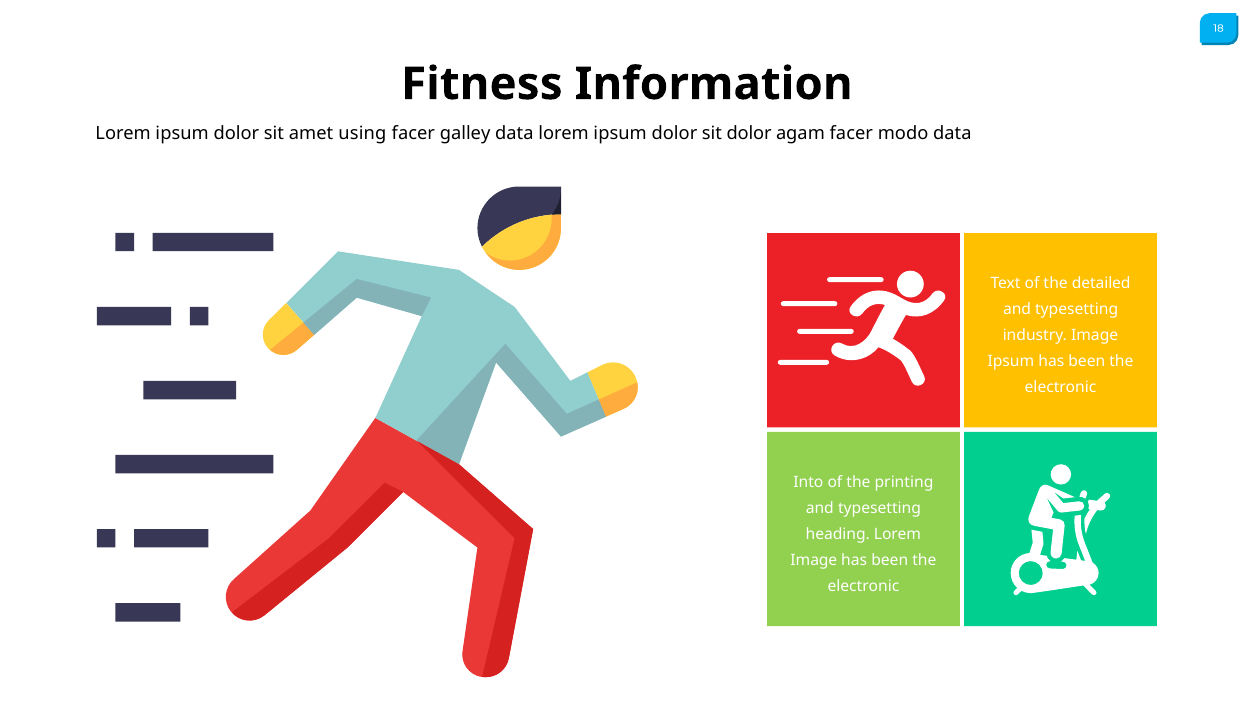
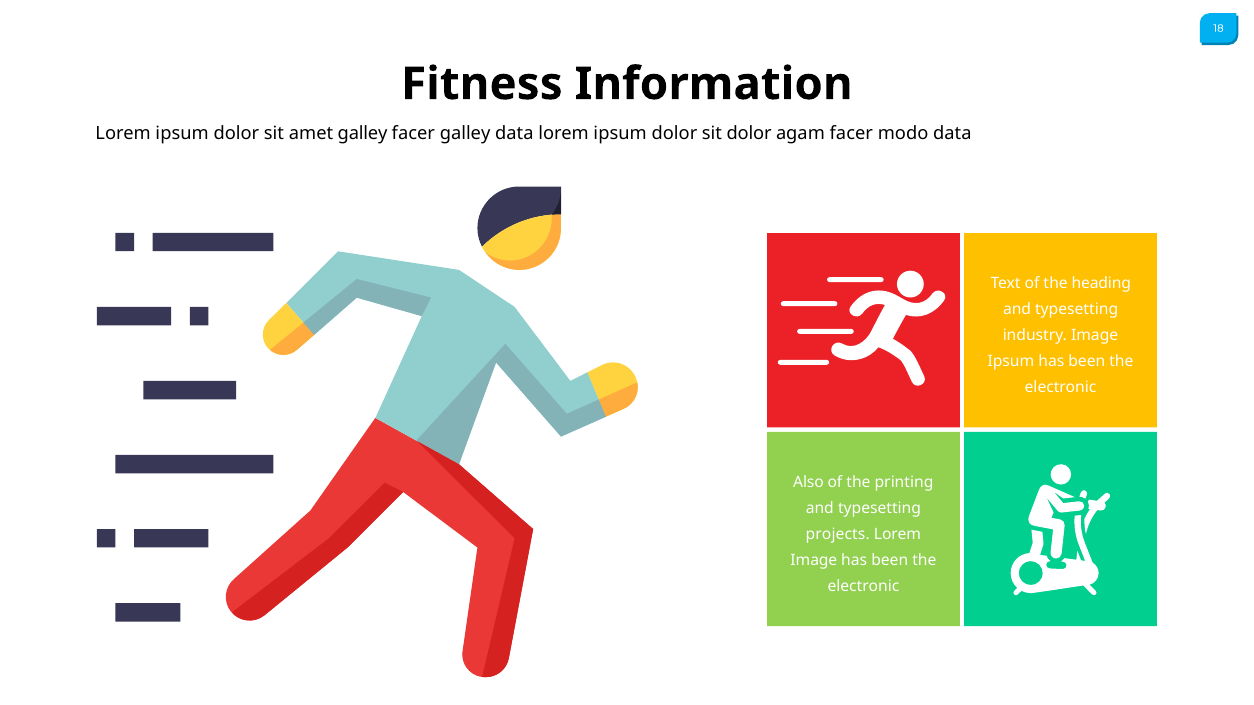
amet using: using -> galley (363, 134)
detailed: detailed -> heading (1101, 283)
Into: Into -> Also (808, 482)
heading: heading -> projects (838, 535)
